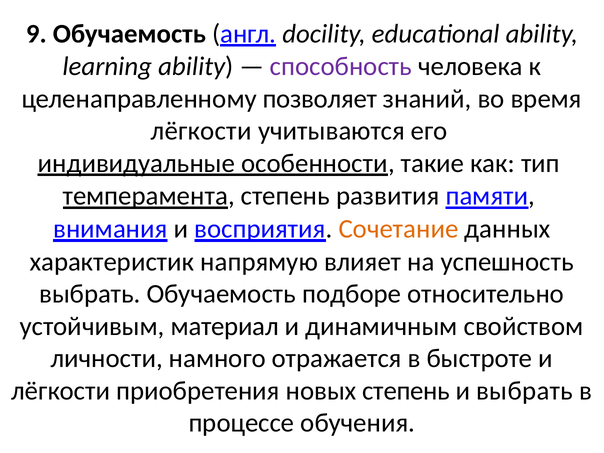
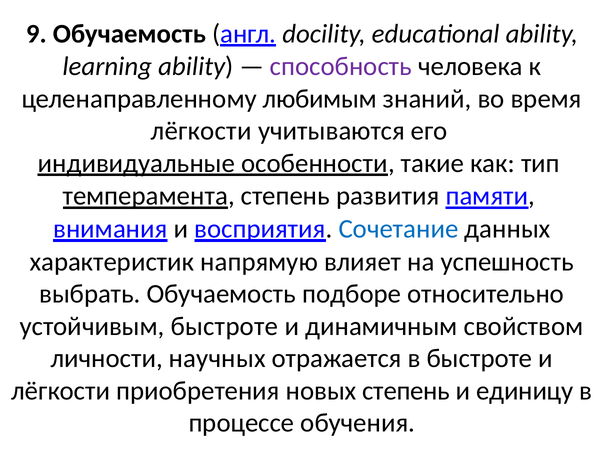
позволяет: позволяет -> любимым (320, 99)
Сочетание colour: orange -> blue (399, 229)
устойчивым материал: материал -> быстроте (224, 326)
намного: намного -> научных (217, 358)
и выбрать: выбрать -> единицу (525, 391)
